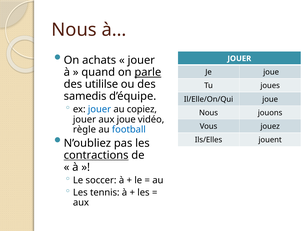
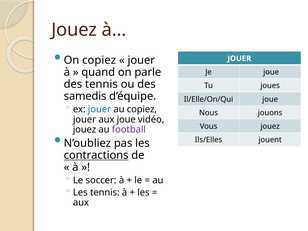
Nous: Nous -> Jouez (74, 30)
On achats: achats -> copiez (99, 60)
parle underline: present -> none (148, 72)
des utililse: utililse -> tennis (101, 84)
règle: règle -> jouez (85, 130)
football colour: blue -> purple (129, 130)
